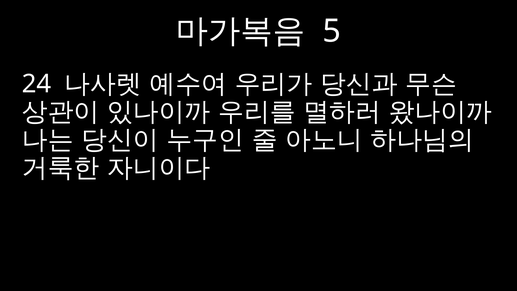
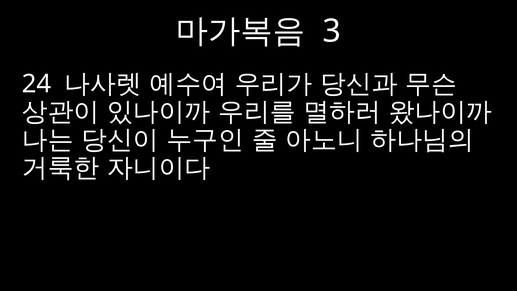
5: 5 -> 3 (332, 31)
